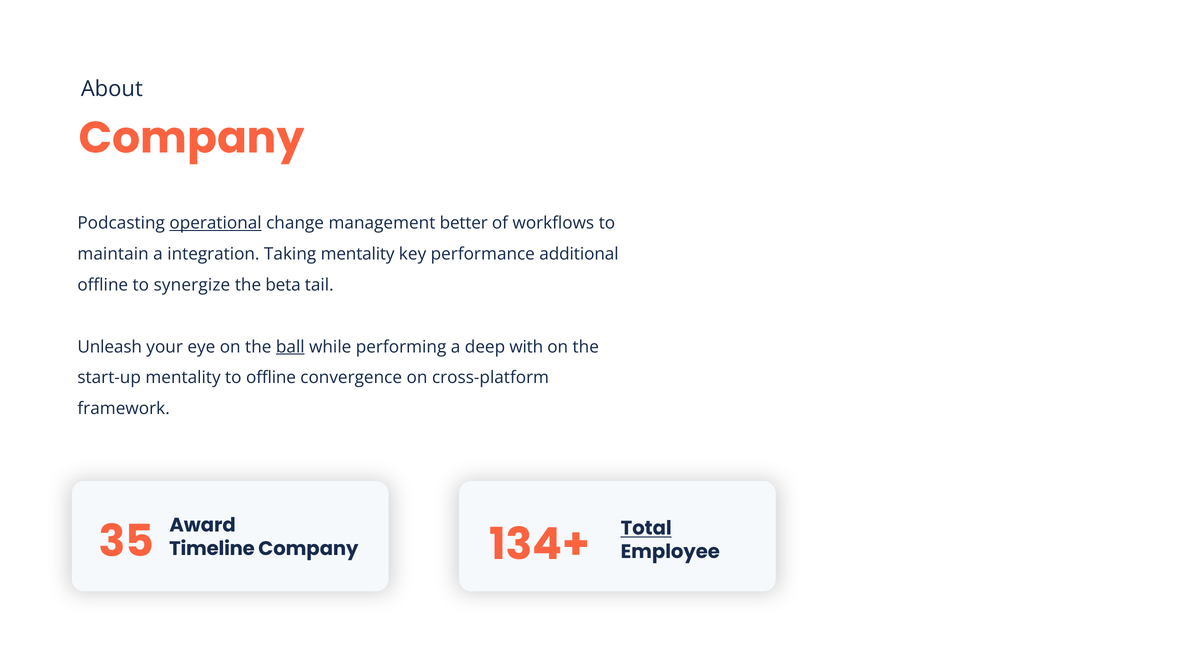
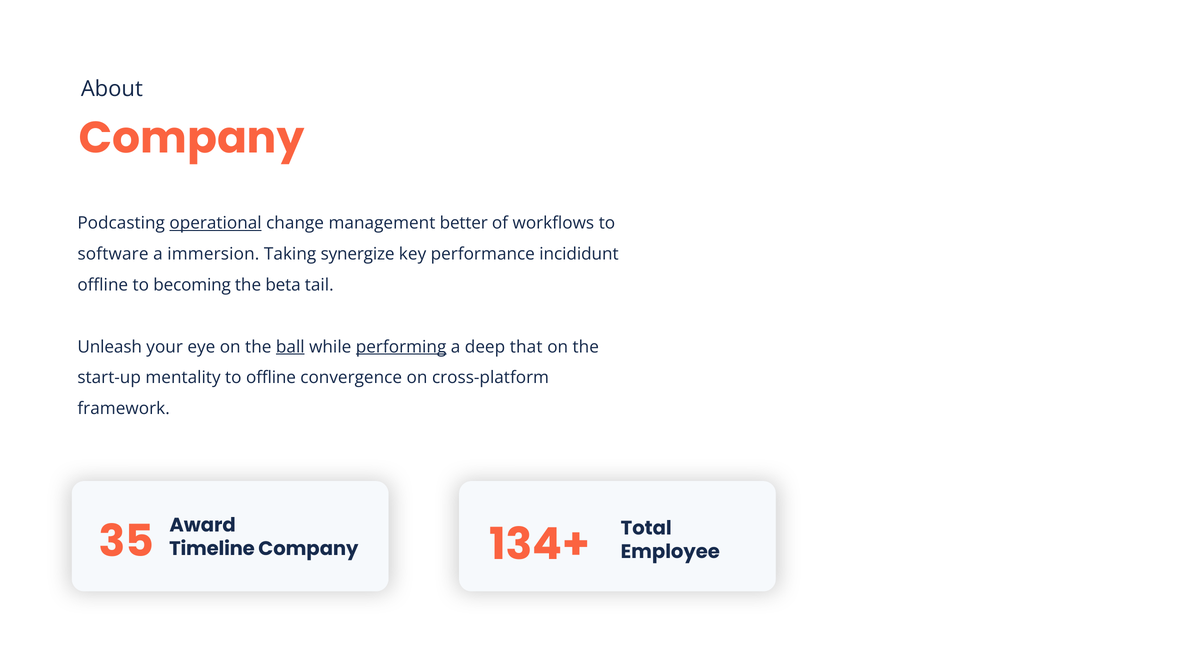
maintain: maintain -> software (113, 254)
integration: integration -> immersion (213, 254)
Taking mentality: mentality -> synergize (358, 254)
additional: additional -> incididunt (579, 254)
synergize: synergize -> becoming (192, 285)
performing underline: none -> present (401, 347)
with: with -> that (526, 347)
Total underline: present -> none (646, 528)
